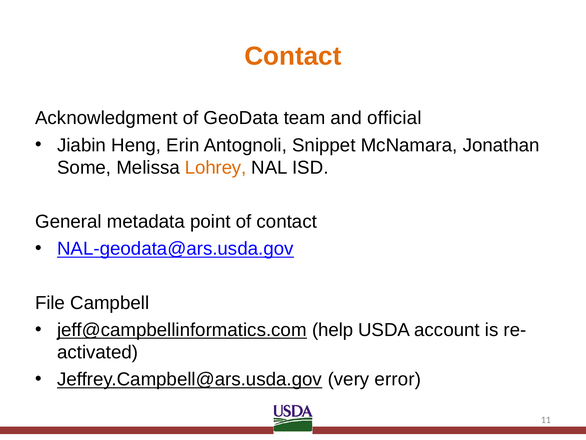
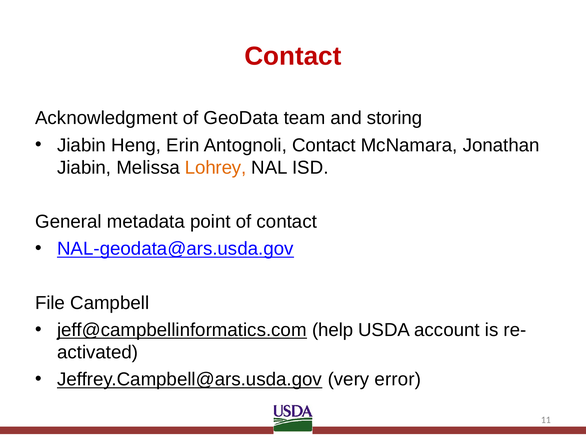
Contact colour: orange -> red (293, 56)
official: official -> storing (395, 118)
Antognoli Snippet: Snippet -> Contact (324, 145)
Some: Some -> Jiabin (84, 167)
